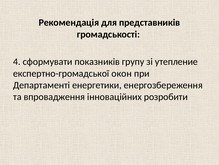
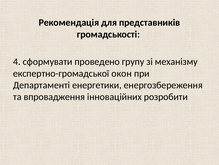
показників: показників -> проведено (97, 61)
утепление: утепление -> механізму (176, 61)
